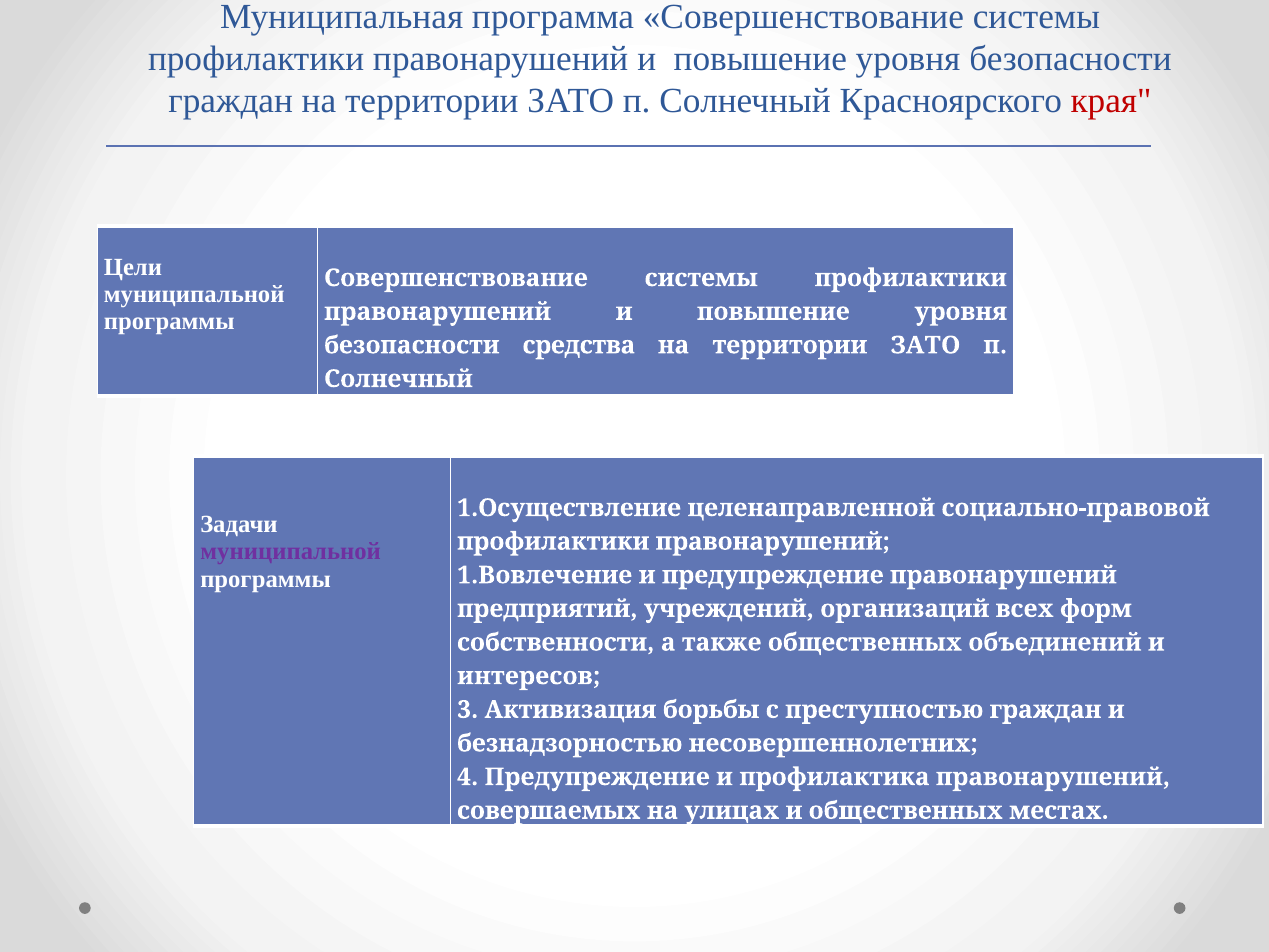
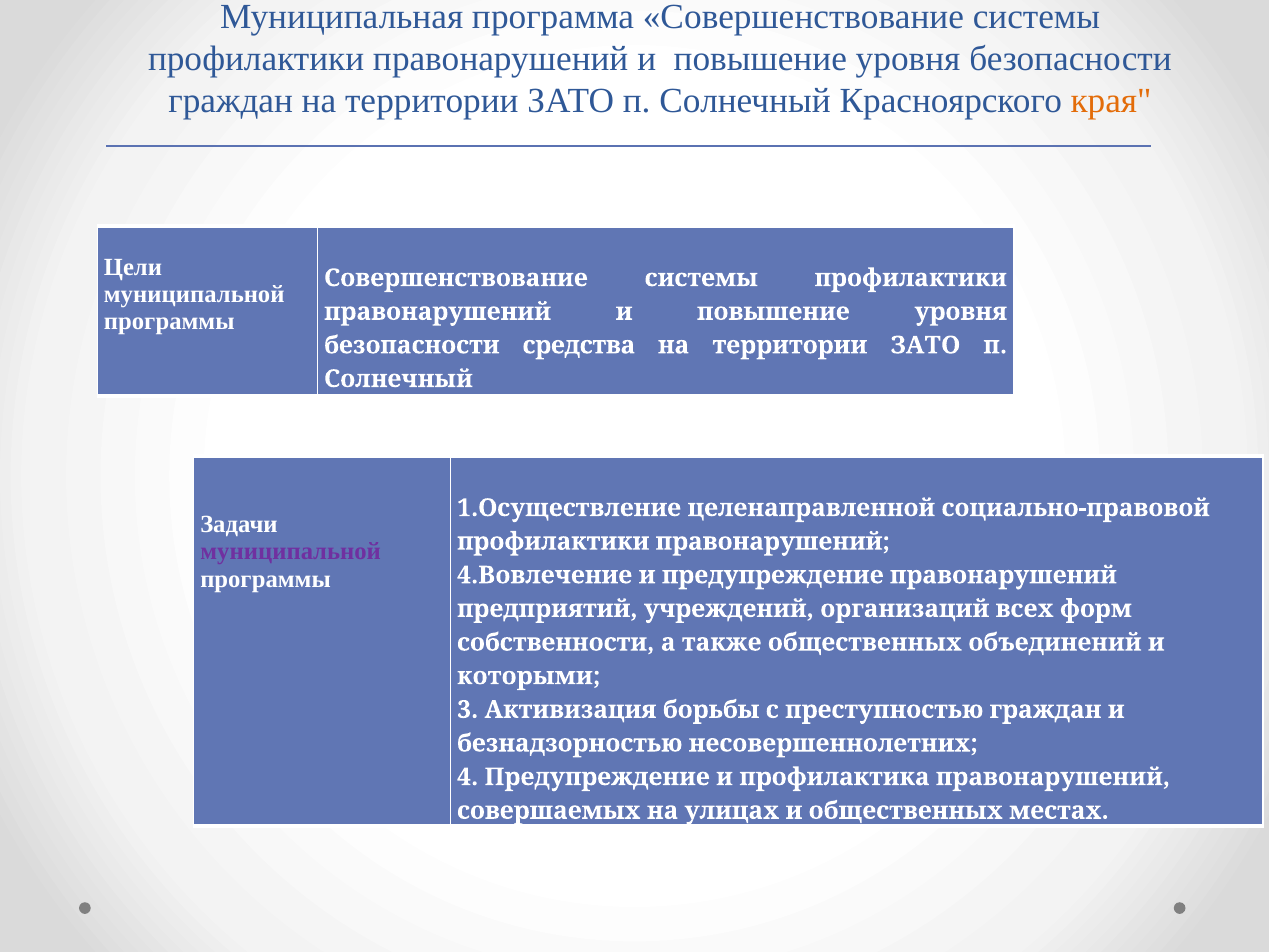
края colour: red -> orange (1111, 101)
1.Вовлечение: 1.Вовлечение -> 4.Вовлечение (545, 575)
интересов: интересов -> которыми (529, 676)
